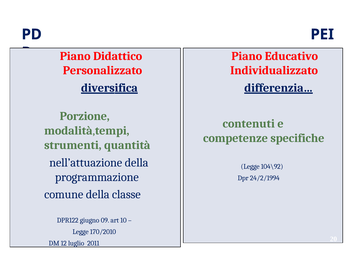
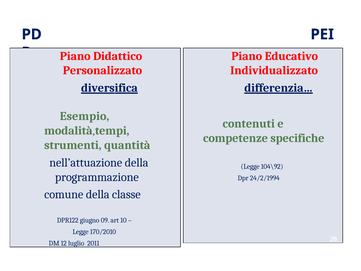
Porzione: Porzione -> Esempio (85, 116)
